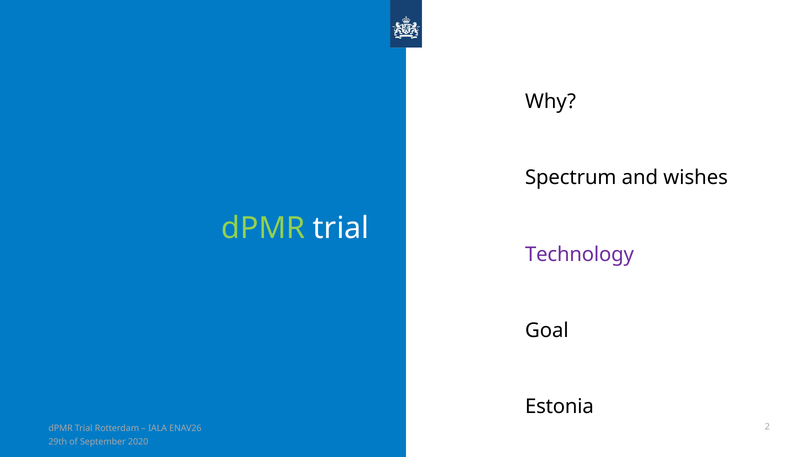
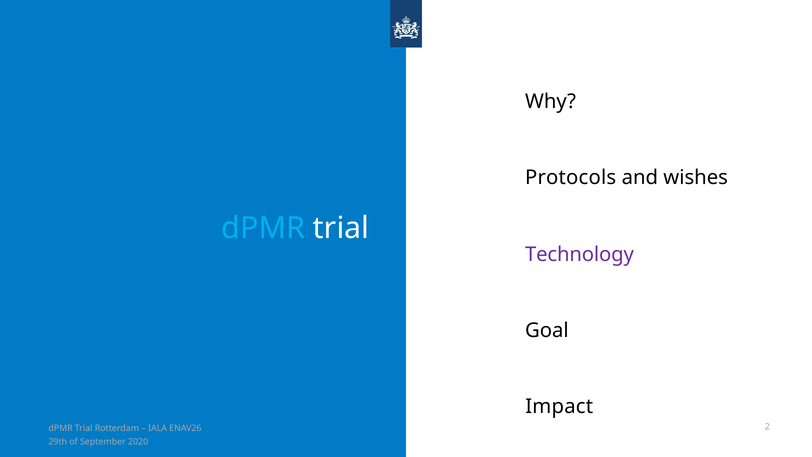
Spectrum: Spectrum -> Protocols (571, 178)
dPMR colour: light green -> light blue (263, 228)
Estonia: Estonia -> Impact (559, 406)
